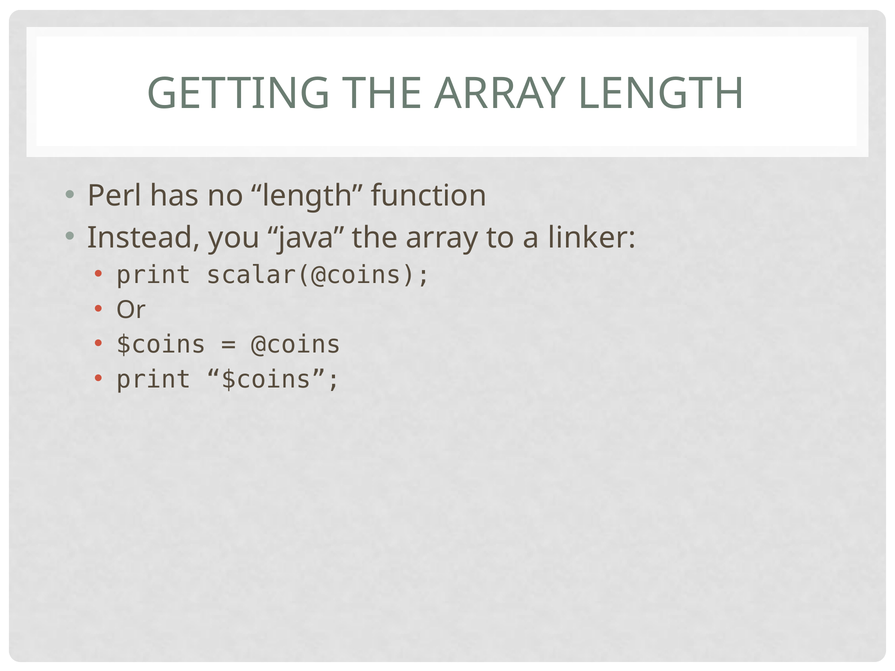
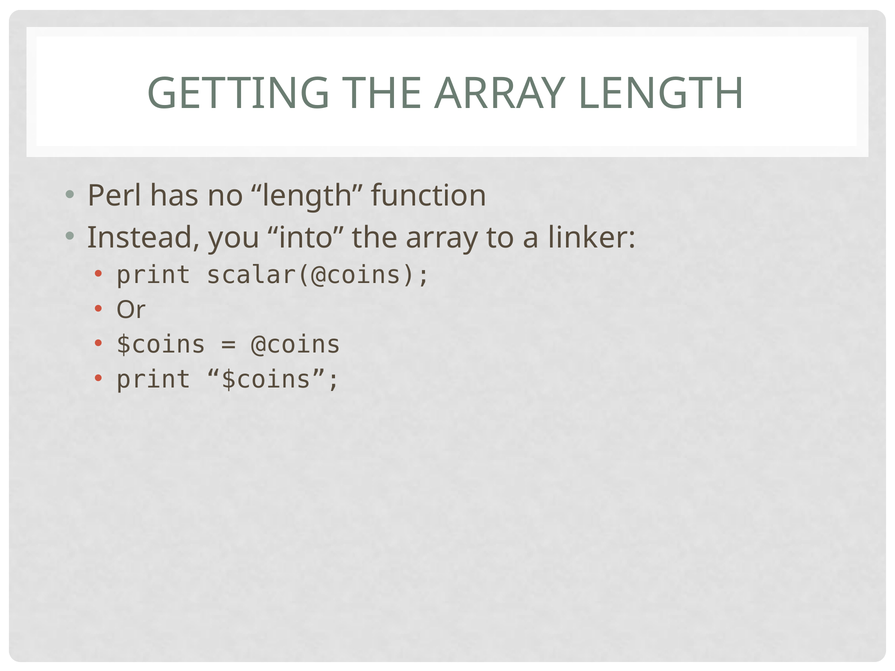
java: java -> into (306, 238)
